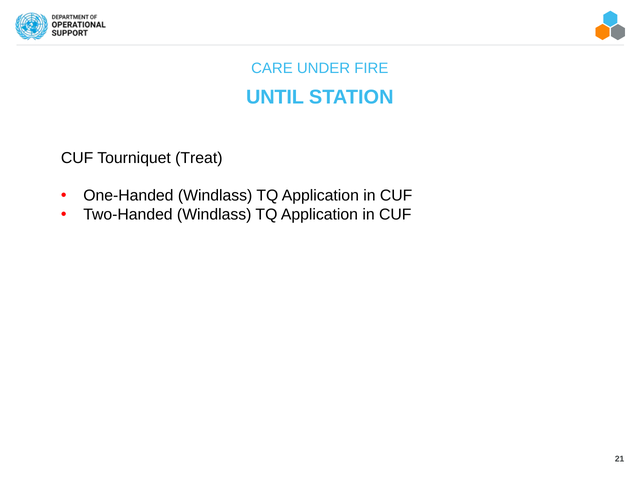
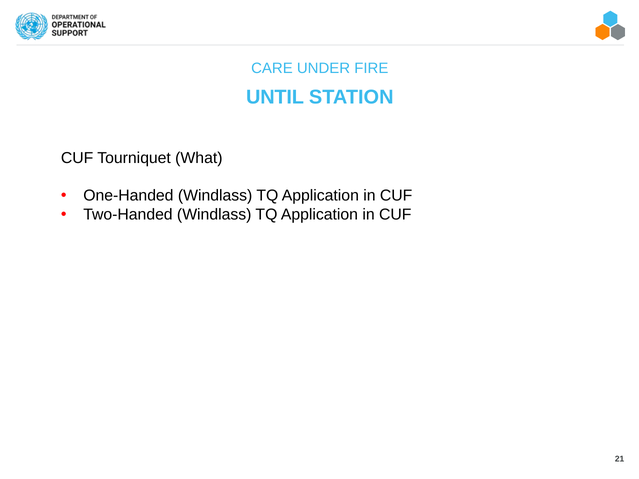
Treat: Treat -> What (199, 158)
